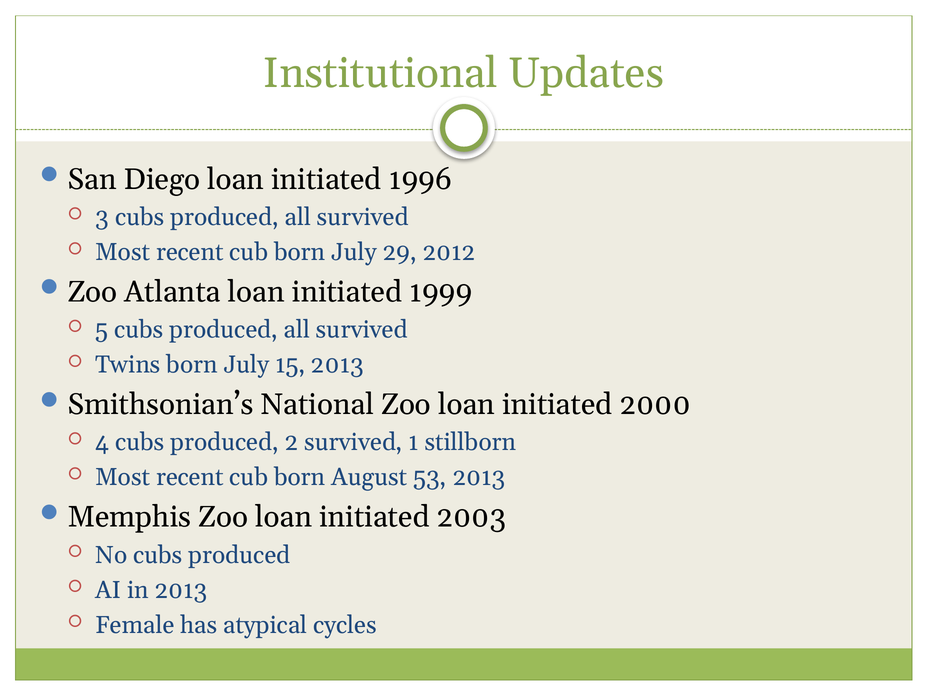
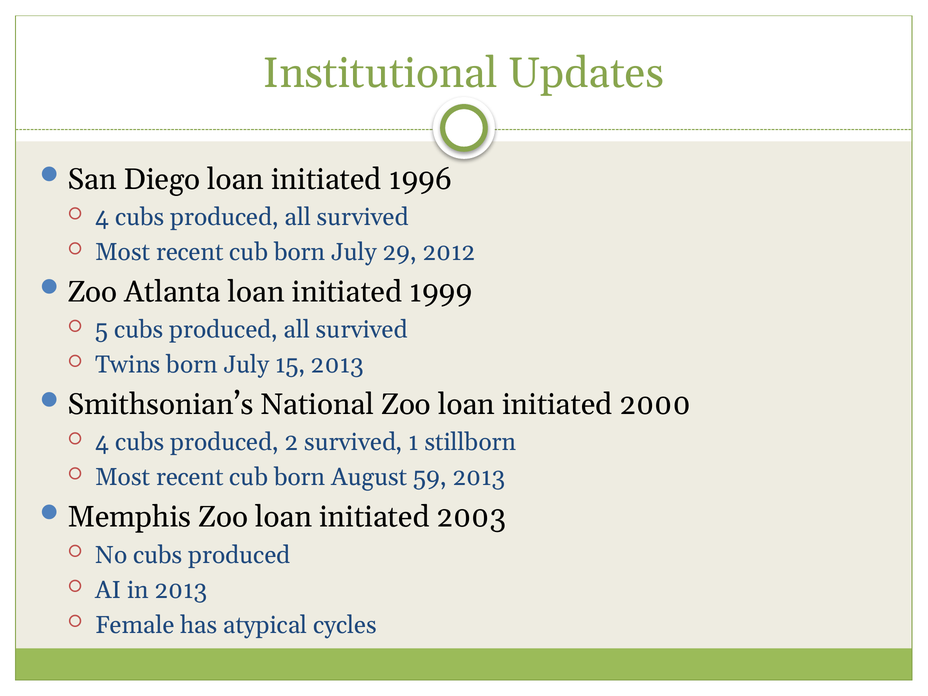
3: 3 -> 4 (102, 217)
53: 53 -> 59 (430, 477)
